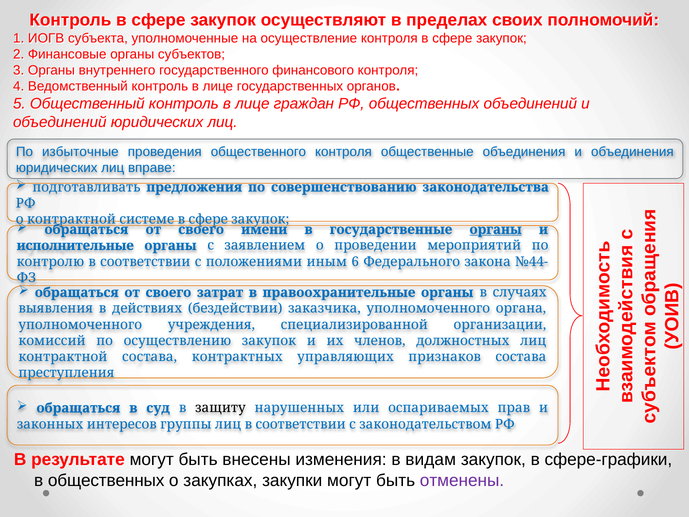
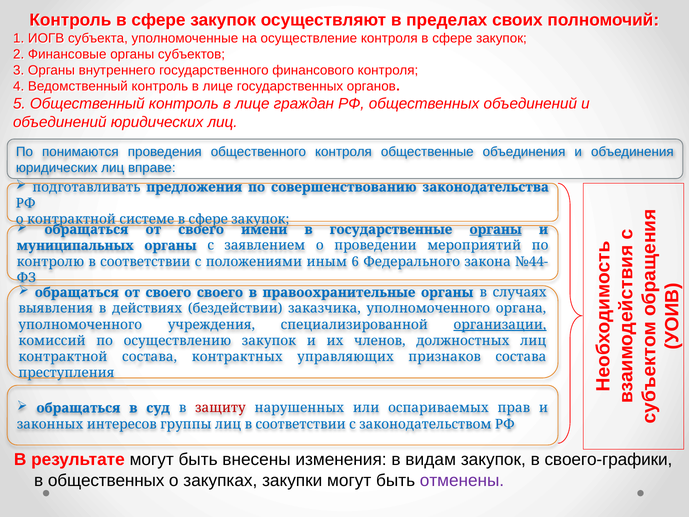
избыточные: избыточные -> понимаются (80, 152)
исполнительные: исполнительные -> муниципальных (75, 245)
своего затрат: затрат -> своего (220, 292)
организации underline: none -> present (500, 325)
защиту colour: black -> red (220, 408)
сфере-графики: сфере-графики -> своего-графики (608, 459)
